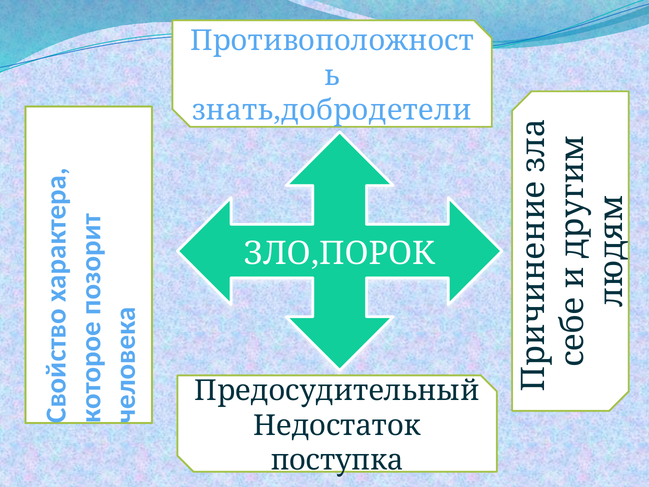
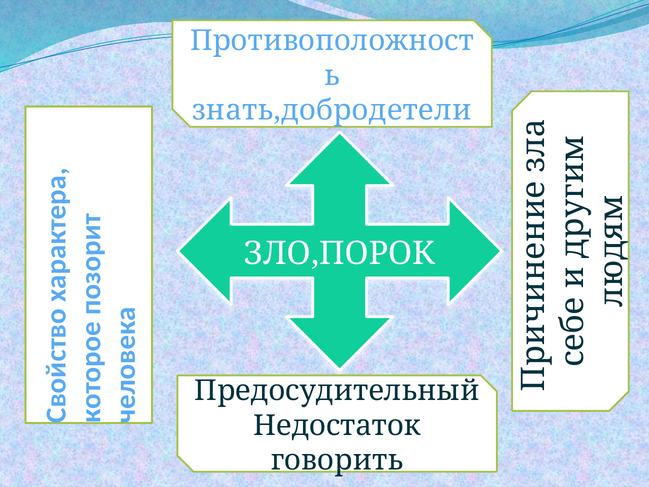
поступка: поступка -> говорить (337, 460)
